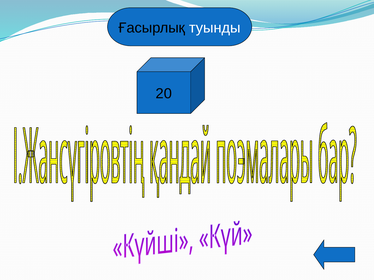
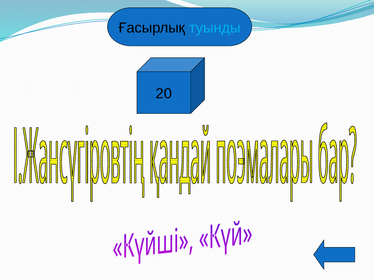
туынды colour: white -> light blue (215, 28)
